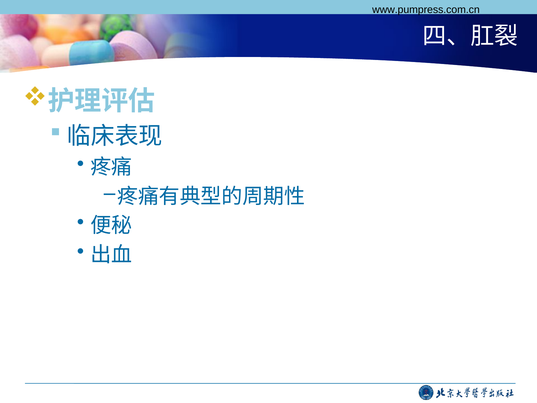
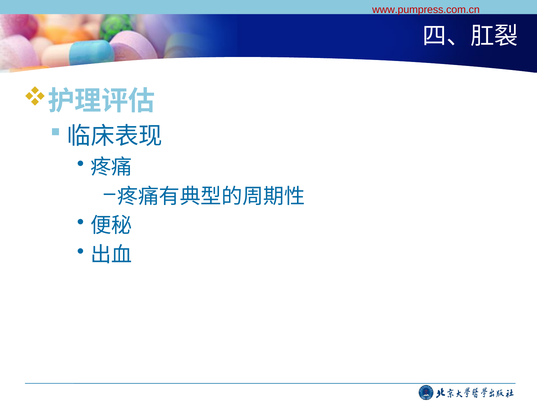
www.pumpress.com.cn colour: black -> red (426, 10)
